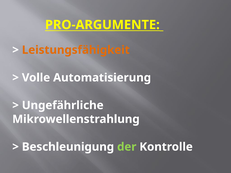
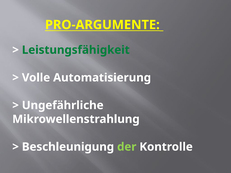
Leistungsfähigkeit colour: orange -> green (76, 50)
